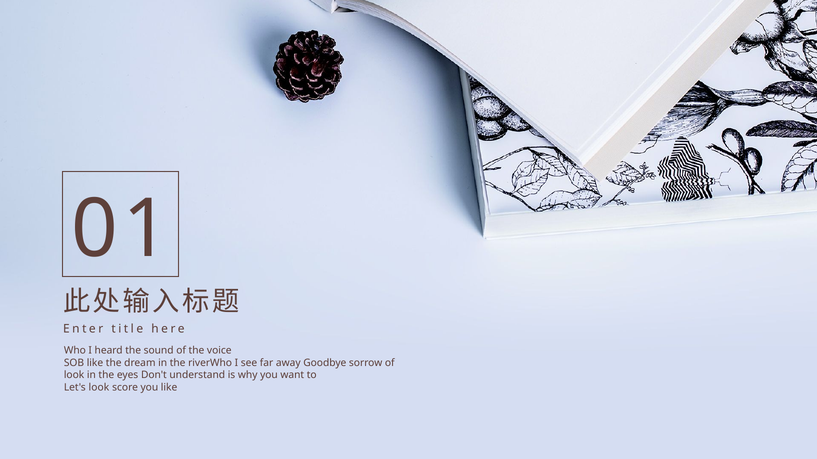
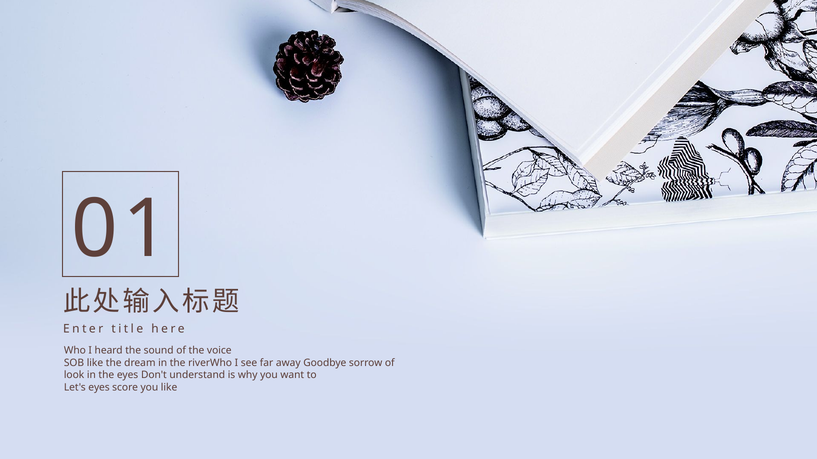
Let's look: look -> eyes (99, 388)
